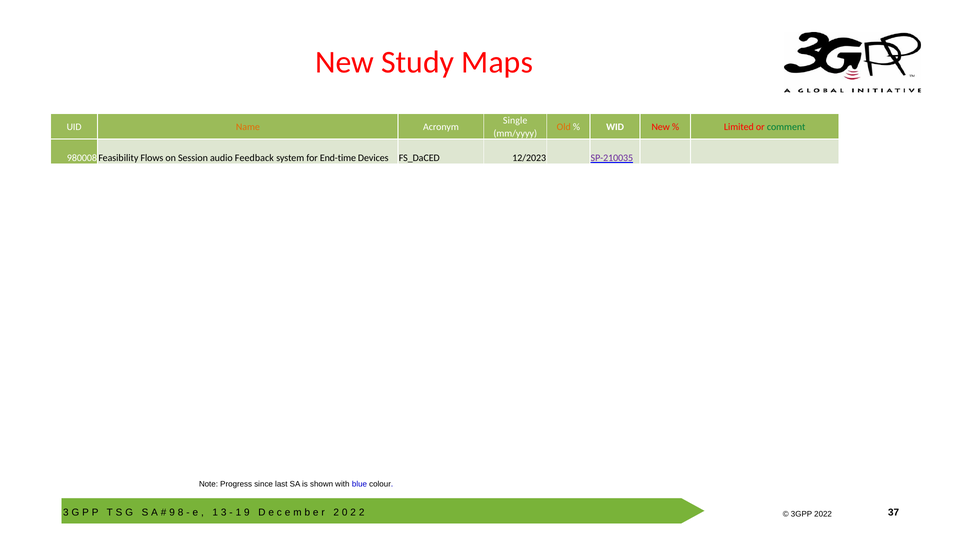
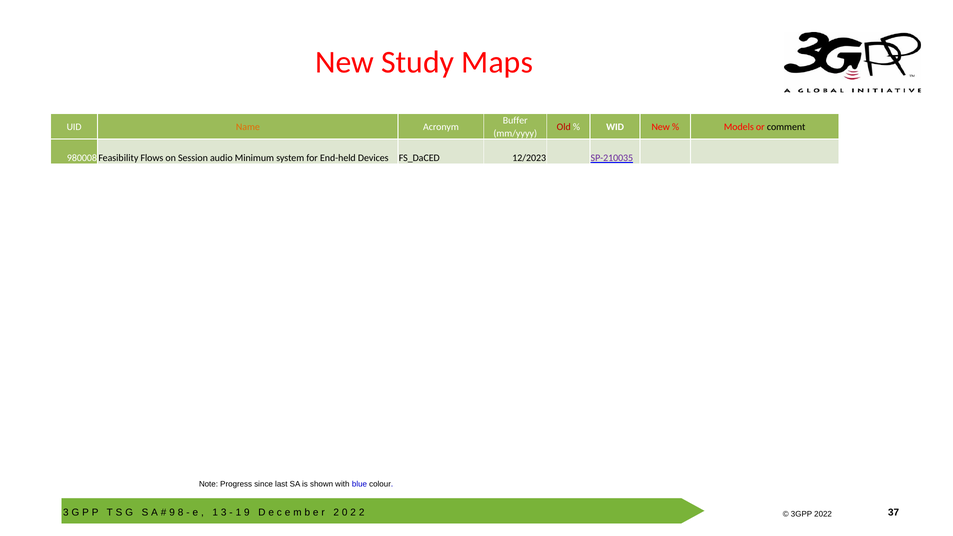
Single: Single -> Buffer (515, 121)
Old colour: orange -> red (564, 127)
Limited: Limited -> Models (739, 127)
comment colour: green -> black (786, 127)
Feedback: Feedback -> Minimum (254, 158)
End-time: End-time -> End-held (338, 158)
